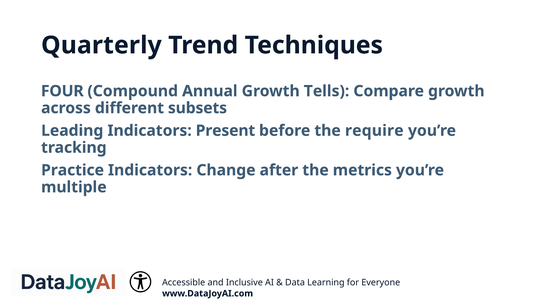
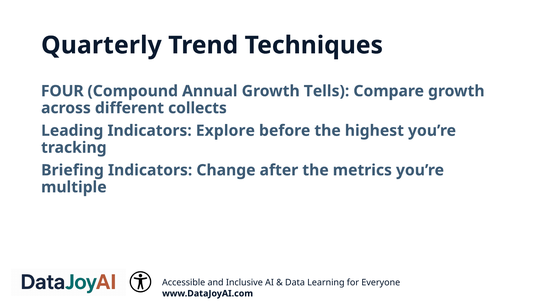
subsets: subsets -> collects (197, 108)
Present: Present -> Explore (225, 131)
require: require -> highest (374, 131)
Practice: Practice -> Briefing (72, 170)
